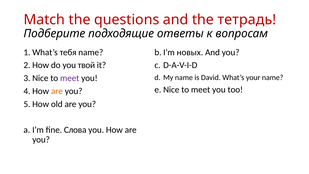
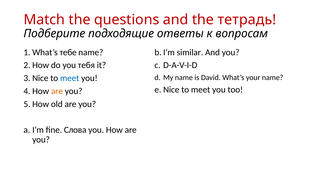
тебя: тебя -> тебе (68, 52)
новых: новых -> similar (190, 52)
твой: твой -> тебя (86, 65)
meet colour: purple -> blue (70, 78)
